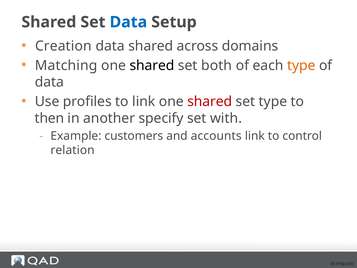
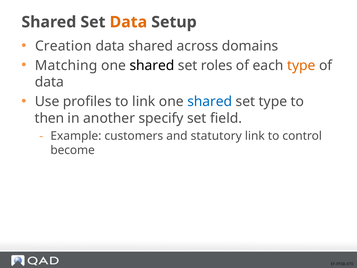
Data colour: blue -> orange (128, 22)
both: both -> roles (217, 65)
shared colour: red -> blue (210, 101)
with: with -> field (226, 118)
accounts: accounts -> statutory (216, 136)
relation: relation -> become (73, 150)
